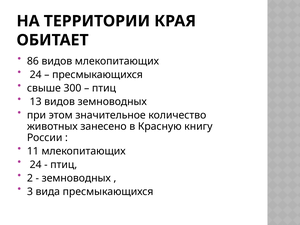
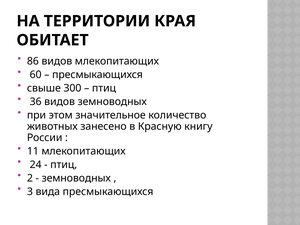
24: 24 -> 60 (36, 75)
13: 13 -> 36 (36, 102)
